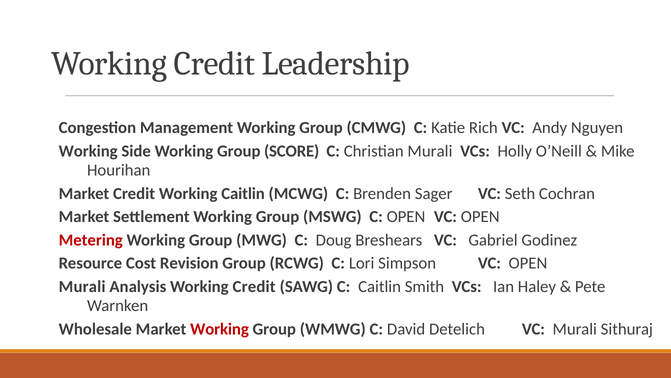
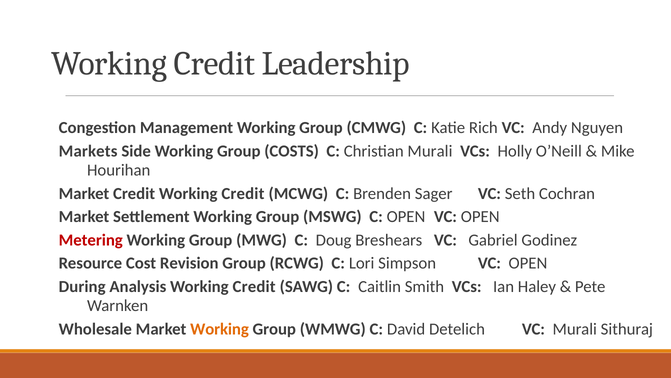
Working: Working -> Markets (88, 151)
SCORE: SCORE -> COSTS (292, 151)
Credit Working Caitlin: Caitlin -> Credit (243, 193)
Murali: Murali -> During (82, 286)
Working colour: red -> orange (219, 329)
